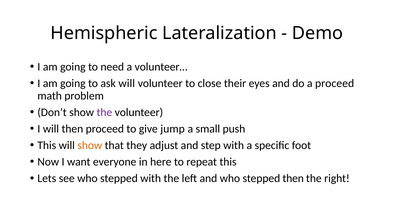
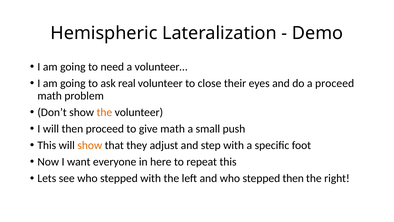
ask will: will -> real (127, 83)
the colour: purple -> orange (104, 112)
give jump: jump -> math (173, 129)
